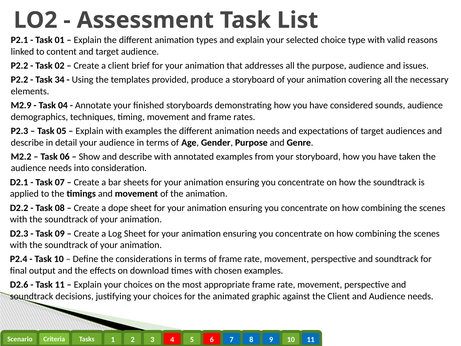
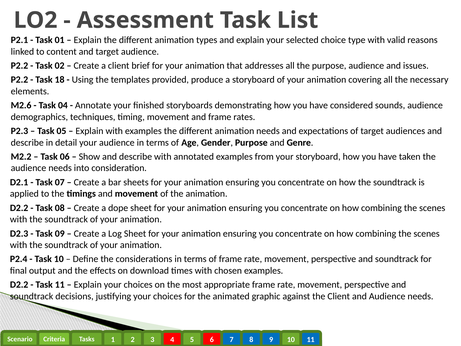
34: 34 -> 18 (60, 80)
M2.9: M2.9 -> M2.6 (21, 105)
D2.6: D2.6 -> D2.2 (19, 285)
